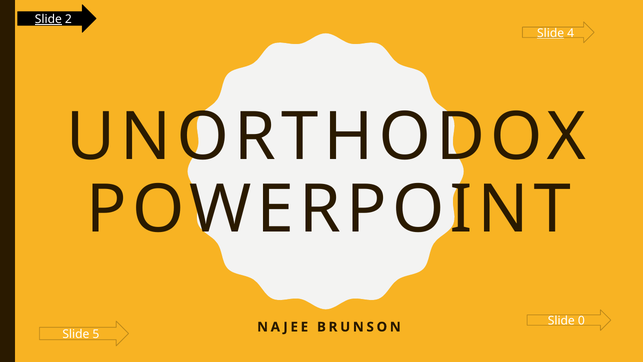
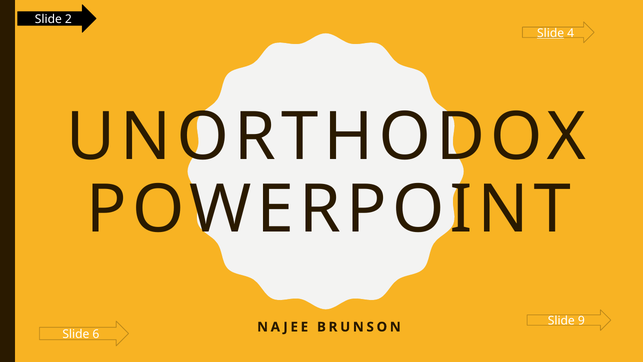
Slide underline: present -> none (48, 19)
0: 0 -> 9 (581, 321)
5: 5 -> 6 (96, 334)
